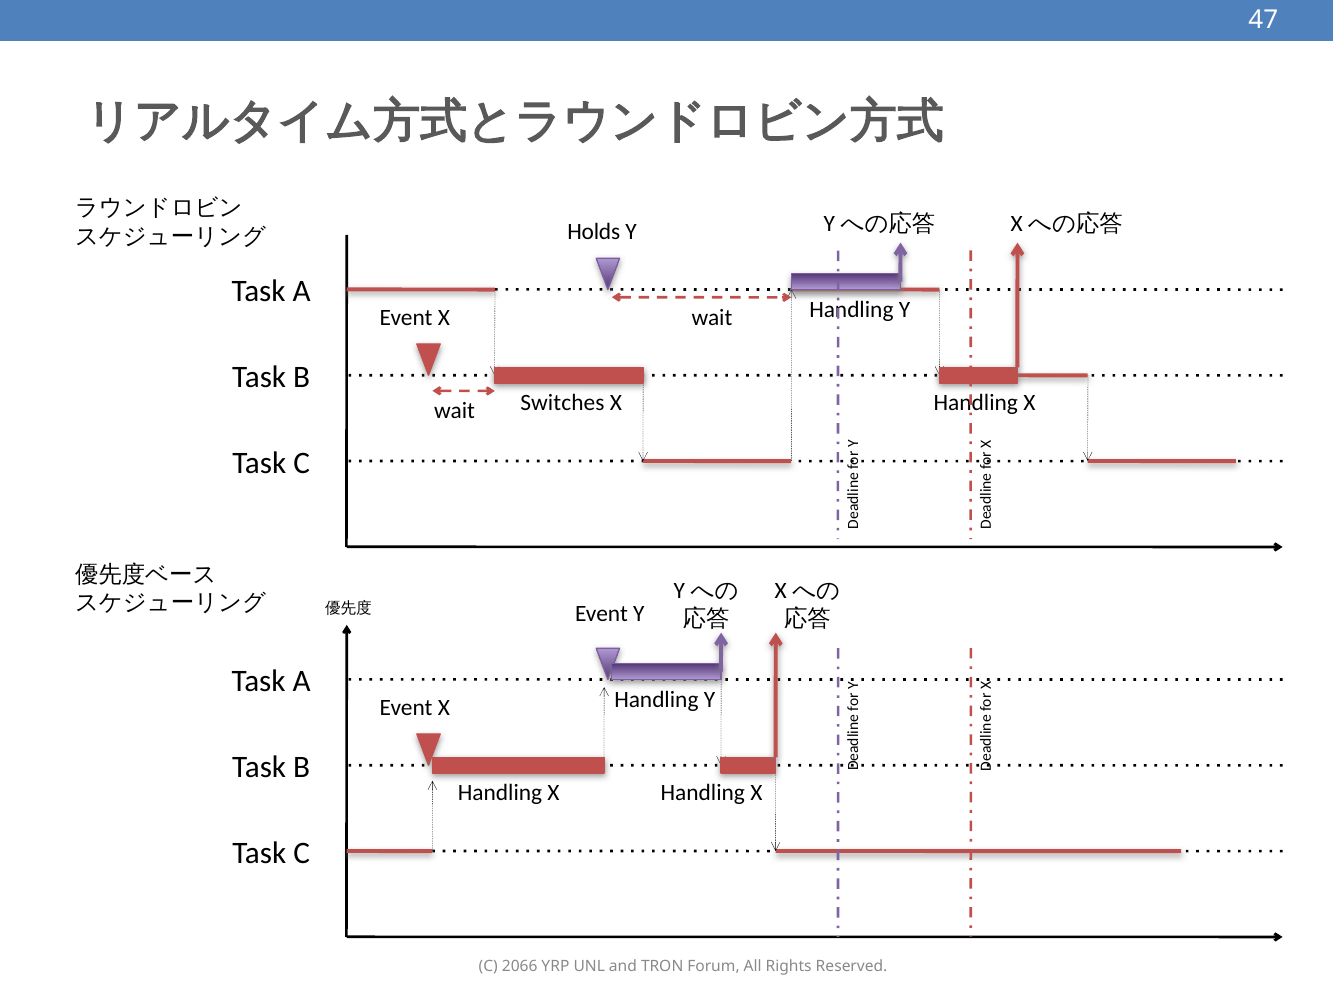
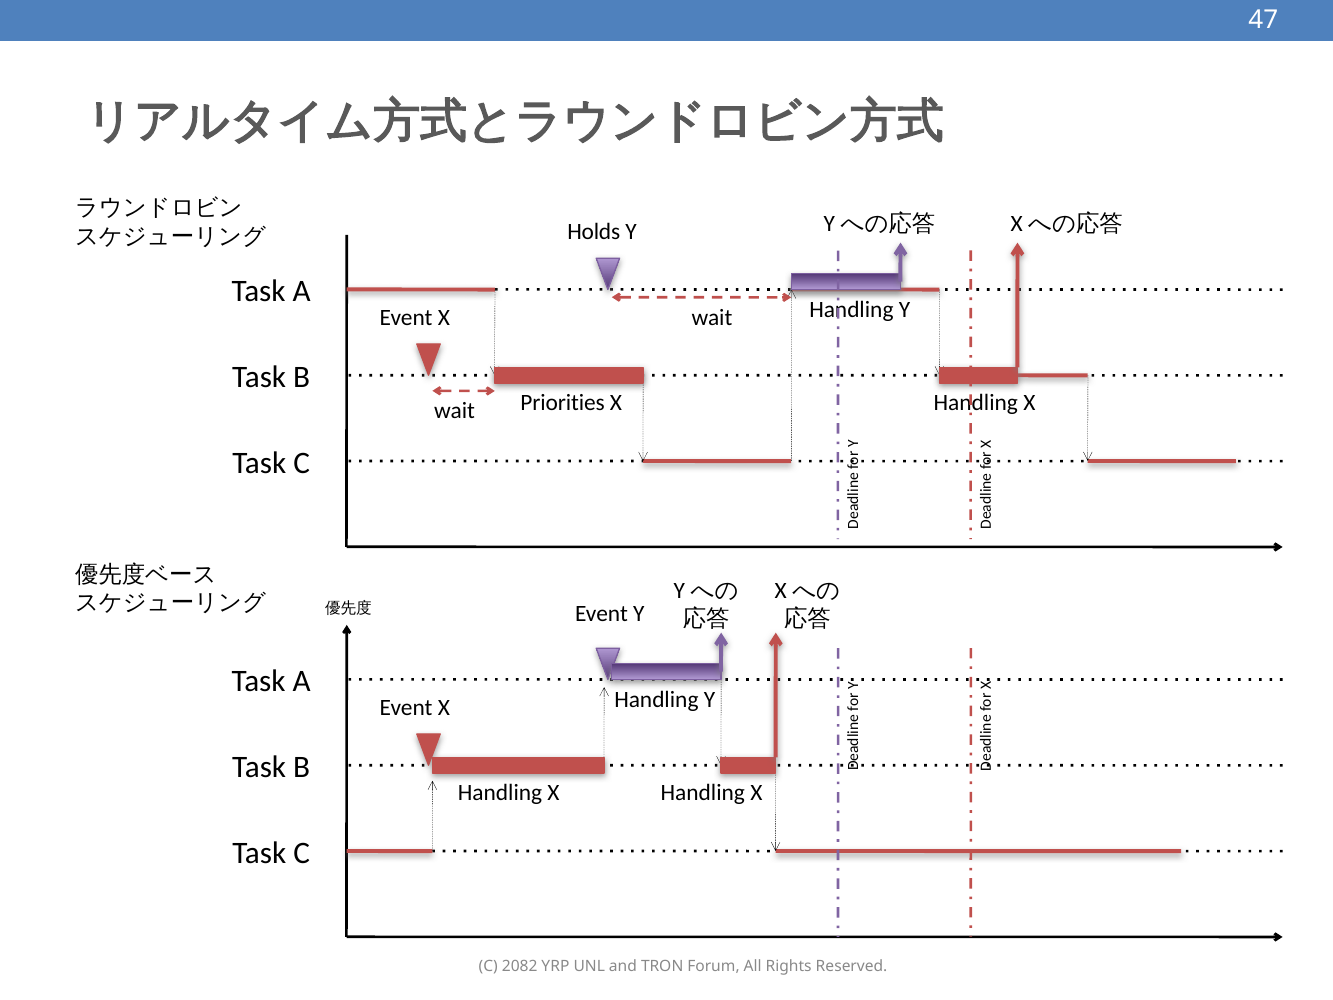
Switches: Switches -> Priorities (563, 403)
2066: 2066 -> 2082 (520, 966)
